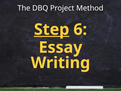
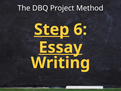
Essay underline: none -> present (60, 47)
